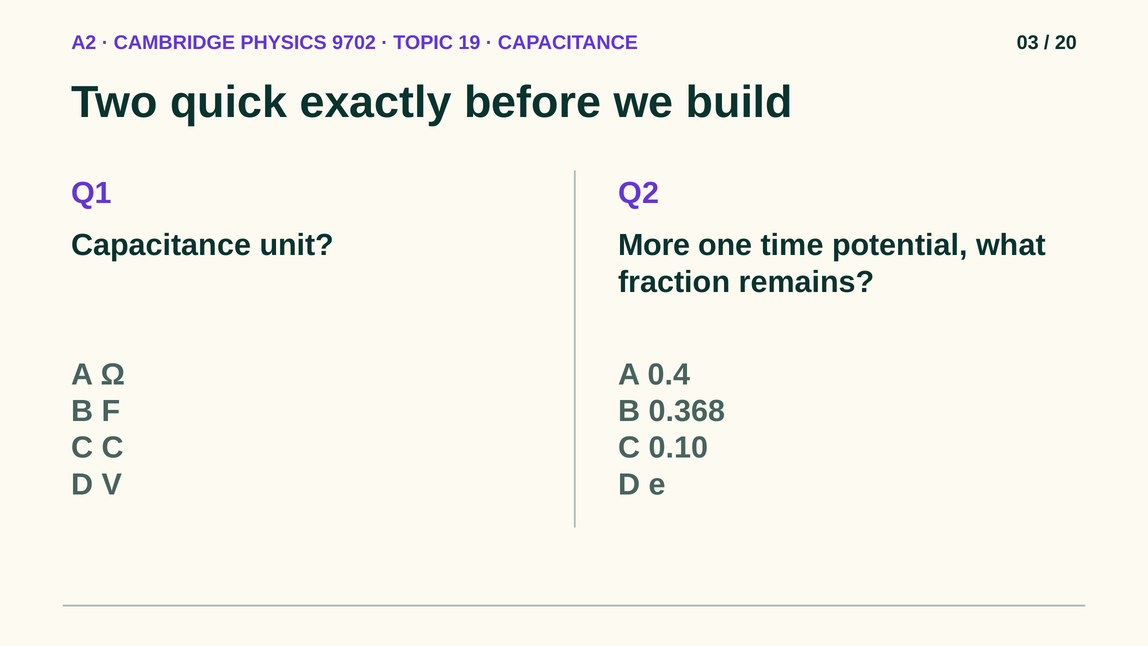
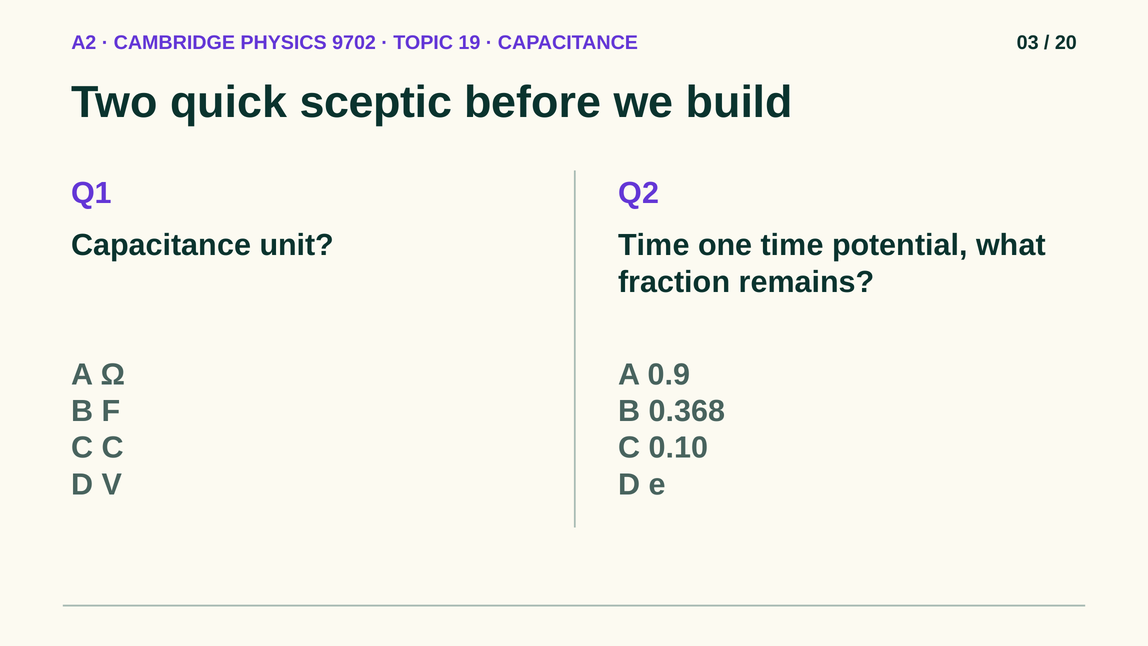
exactly: exactly -> sceptic (376, 102)
More: More -> Time (654, 245)
0.4: 0.4 -> 0.9 (669, 374)
